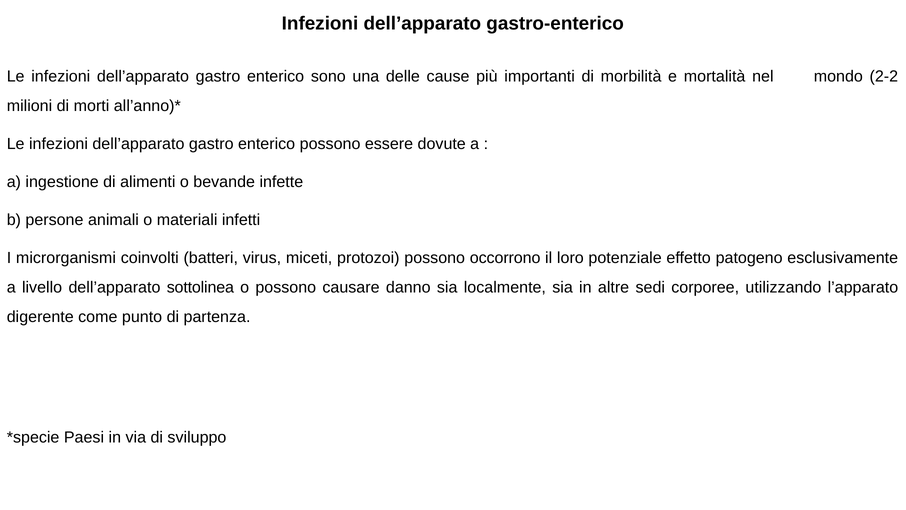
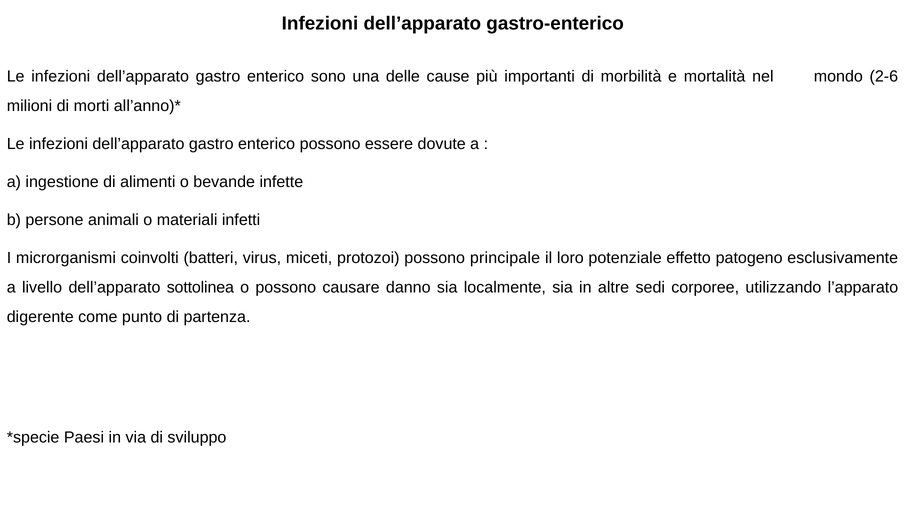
2-2: 2-2 -> 2-6 (884, 77)
occorrono: occorrono -> principale (505, 258)
